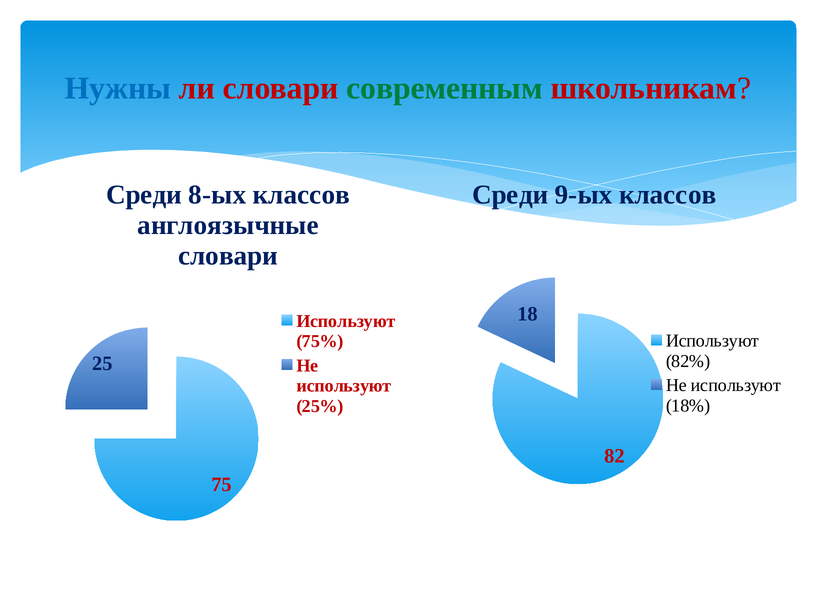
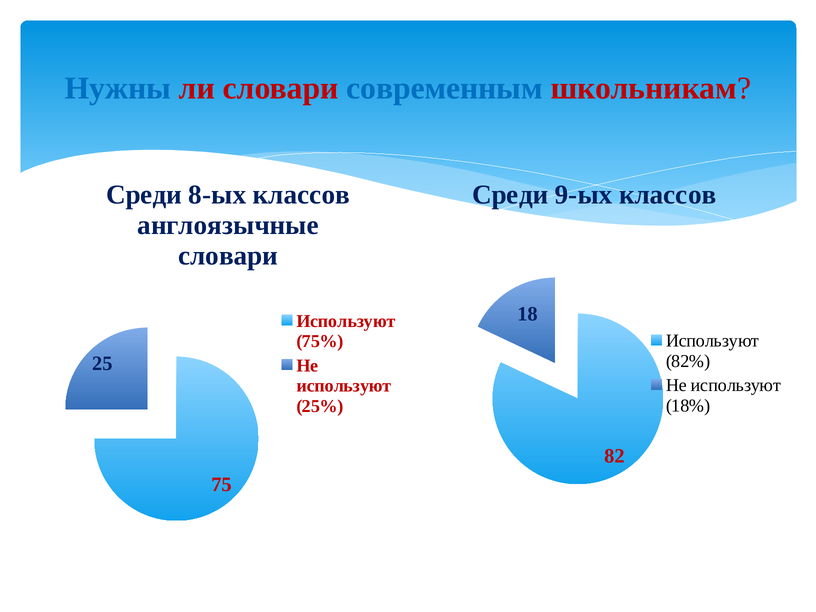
современным colour: green -> blue (445, 88)
